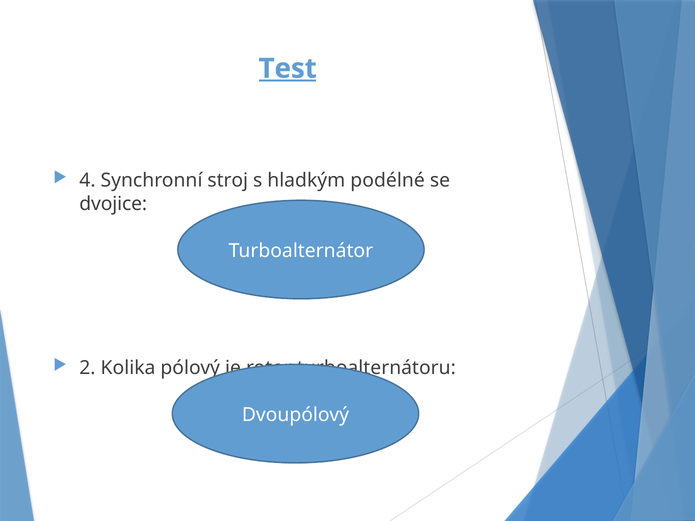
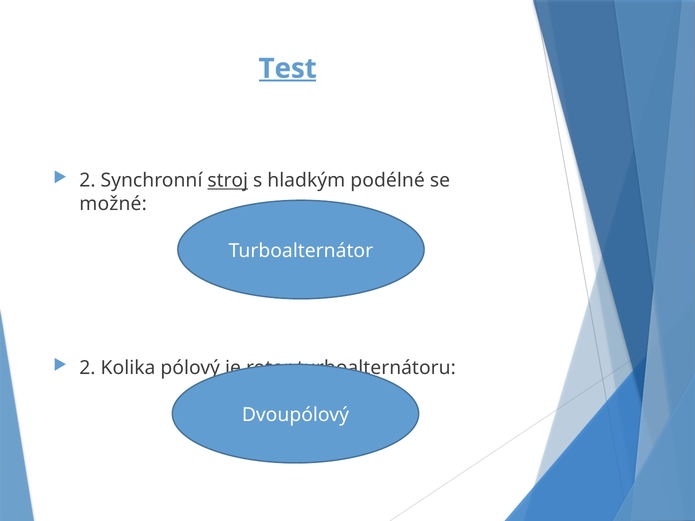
4: 4 -> 2 (87, 181)
stroj underline: none -> present (228, 181)
dvojice: dvojice -> možné (113, 204)
